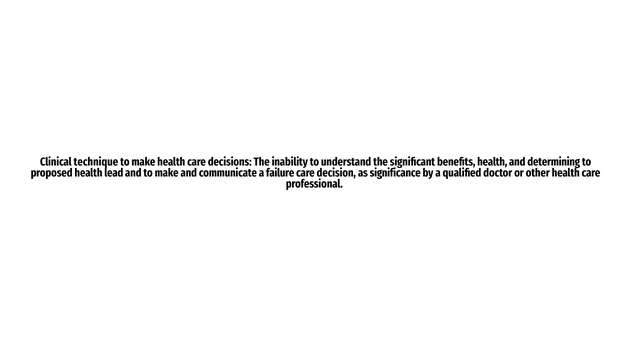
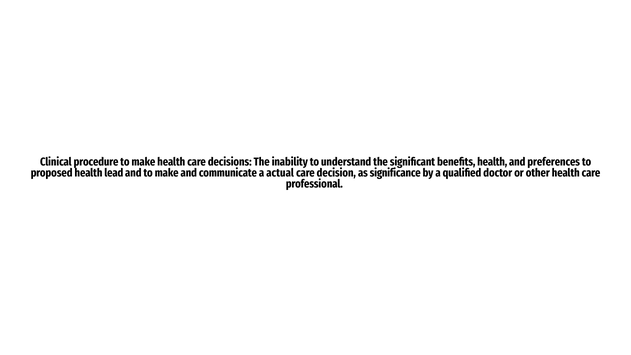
technique: technique -> procedure (96, 162)
determining: determining -> preferences (554, 162)
failure: failure -> actual (280, 173)
